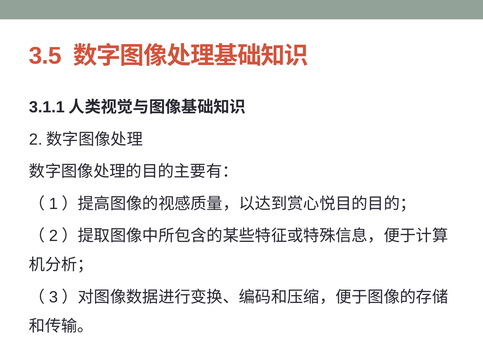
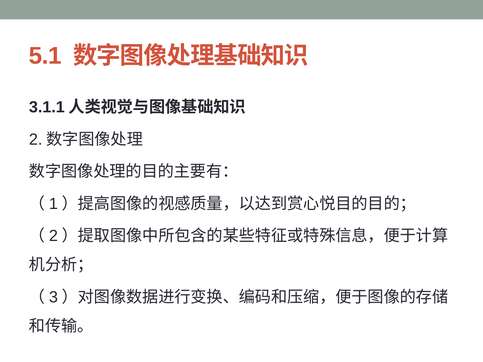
3.5: 3.5 -> 5.1 (45, 56)
